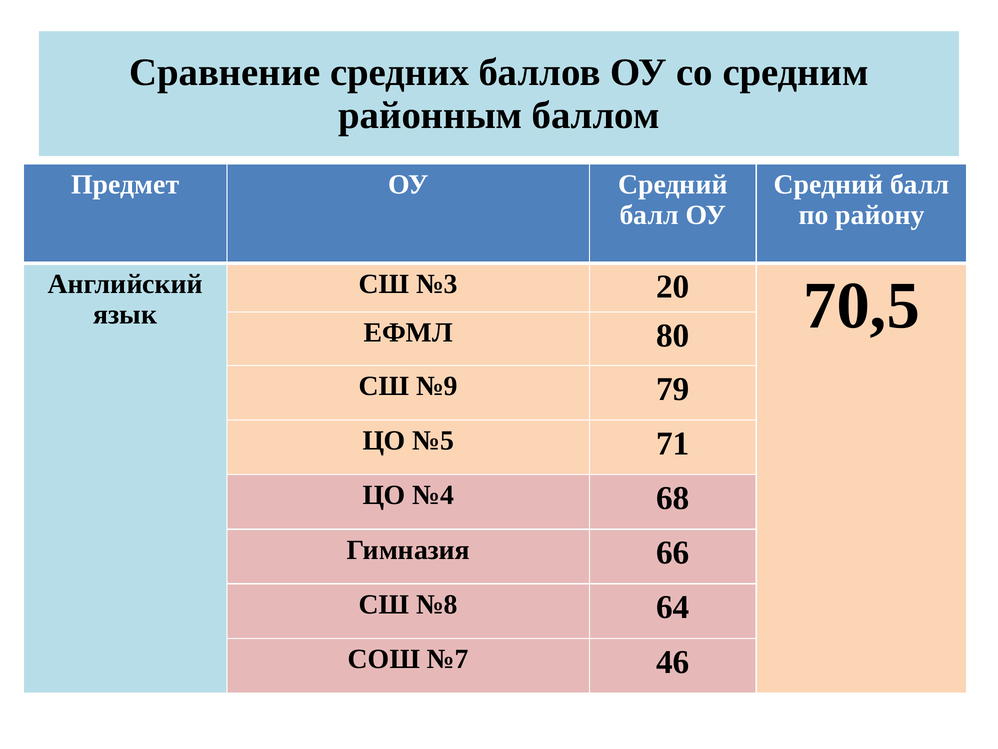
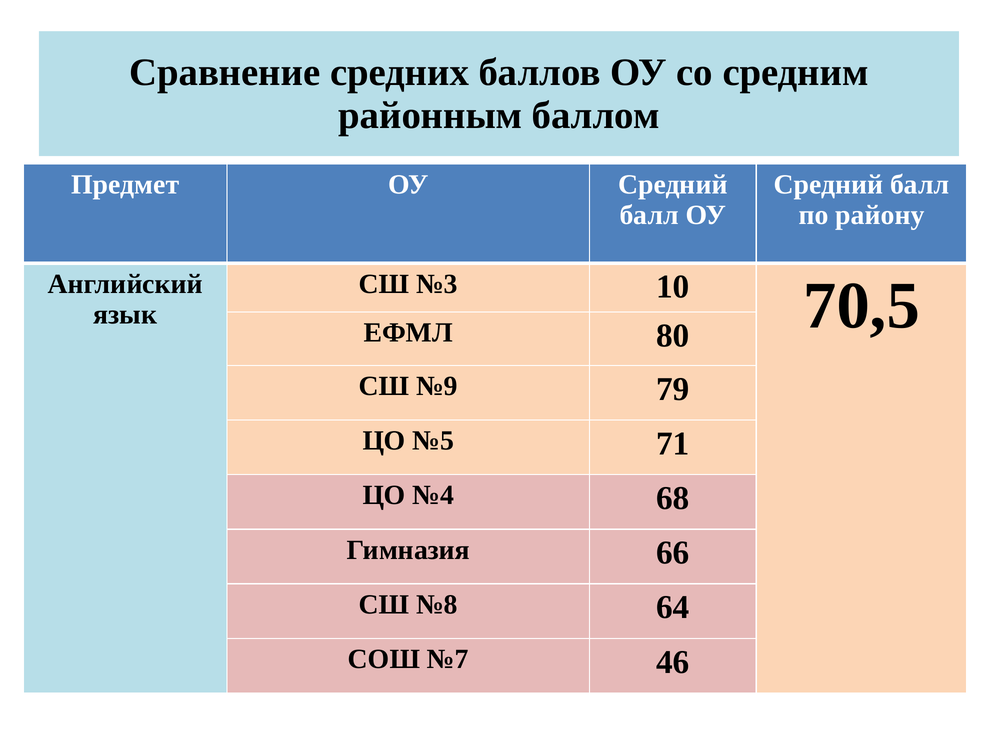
20: 20 -> 10 (673, 287)
